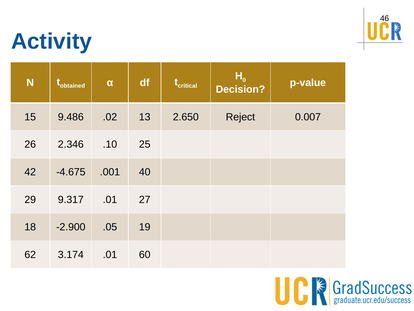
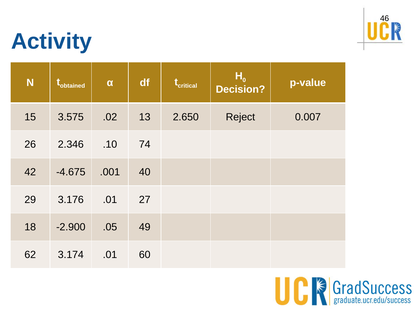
9.486: 9.486 -> 3.575 (71, 117)
25: 25 -> 74 (145, 144)
9.317: 9.317 -> 3.176 (71, 199)
19: 19 -> 49 (145, 227)
